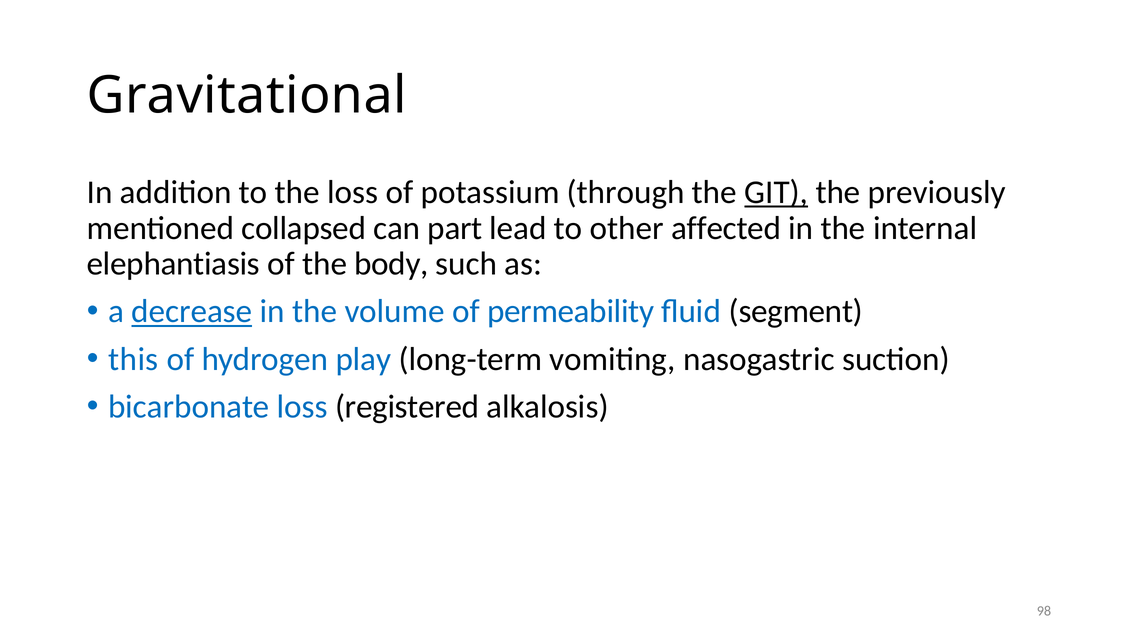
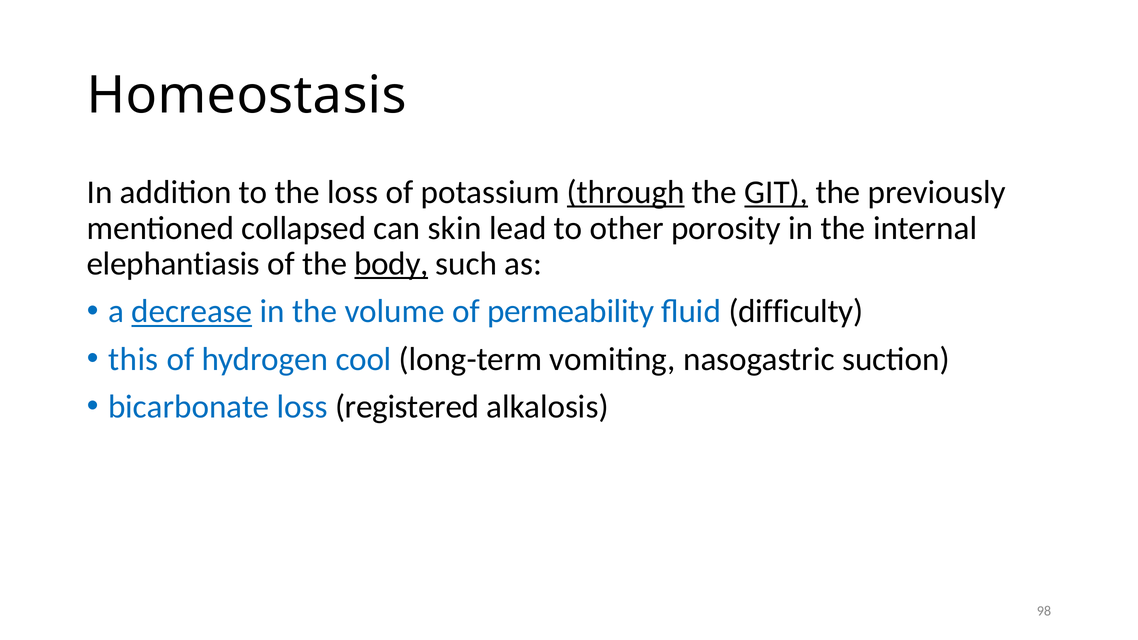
Gravitational: Gravitational -> Homeostasis (247, 96)
through underline: none -> present (626, 192)
part: part -> skin (455, 228)
affected: affected -> porosity (726, 228)
body underline: none -> present (391, 264)
segment: segment -> difficulty (796, 312)
play: play -> cool (363, 359)
